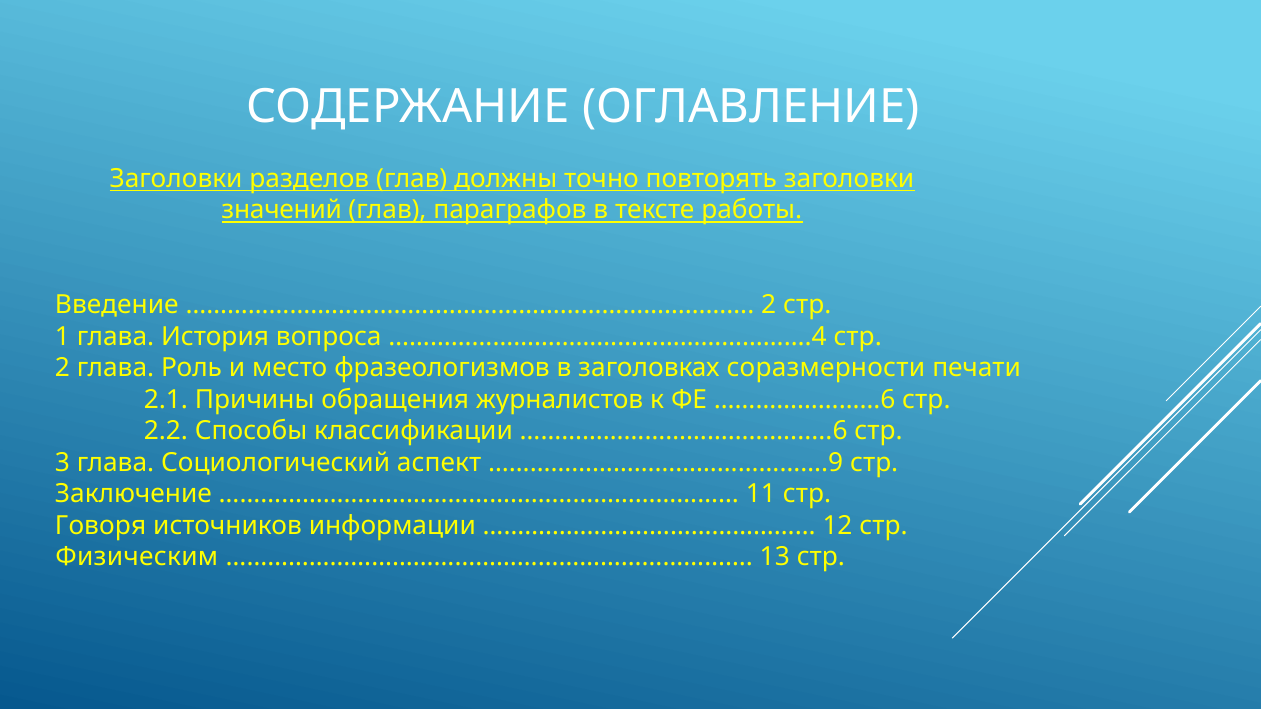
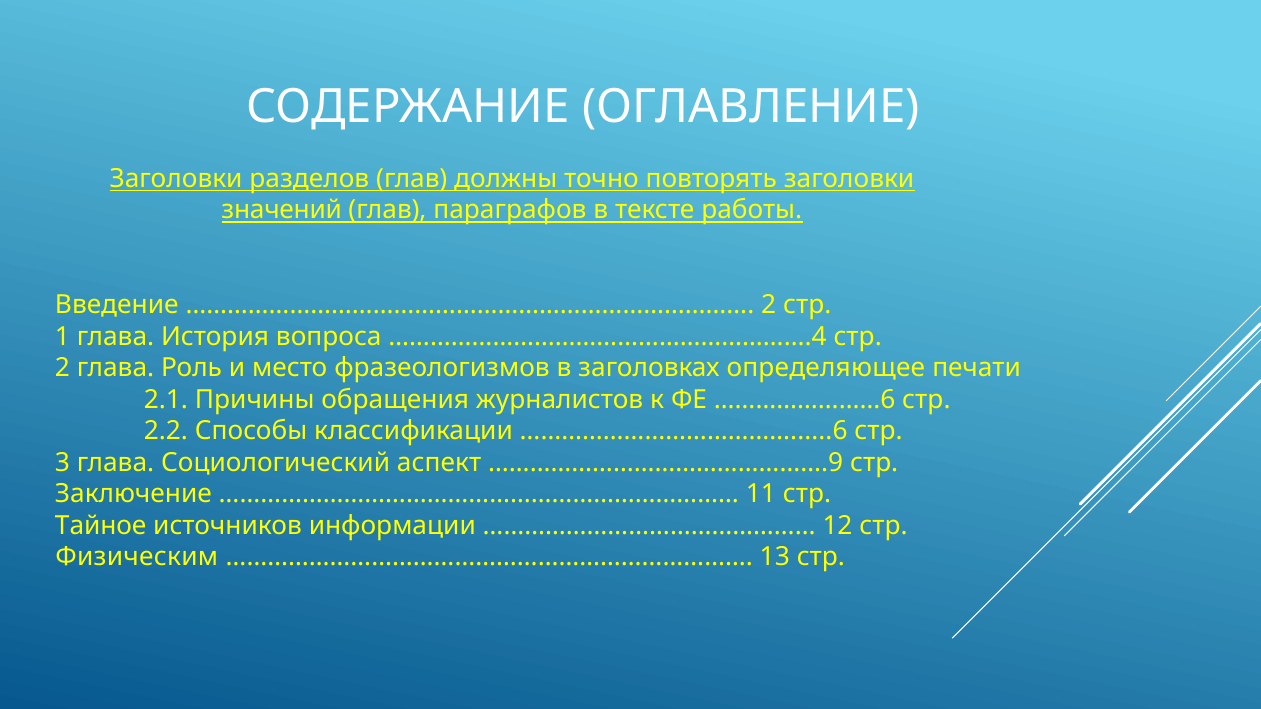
соразмерности: соразмерности -> определяющее (826, 368)
Говоря: Говоря -> Тайное (101, 526)
